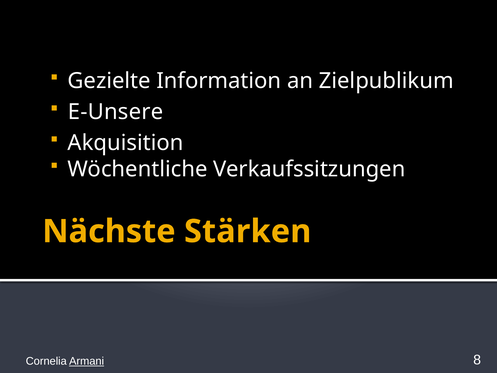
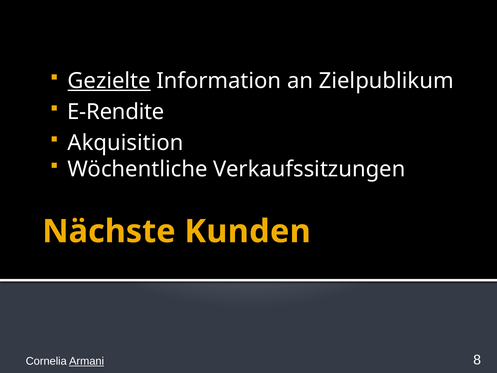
Gezielte underline: none -> present (109, 81)
E-Unsere: E-Unsere -> E-Rendite (116, 112)
Stärken: Stärken -> Kunden (248, 231)
